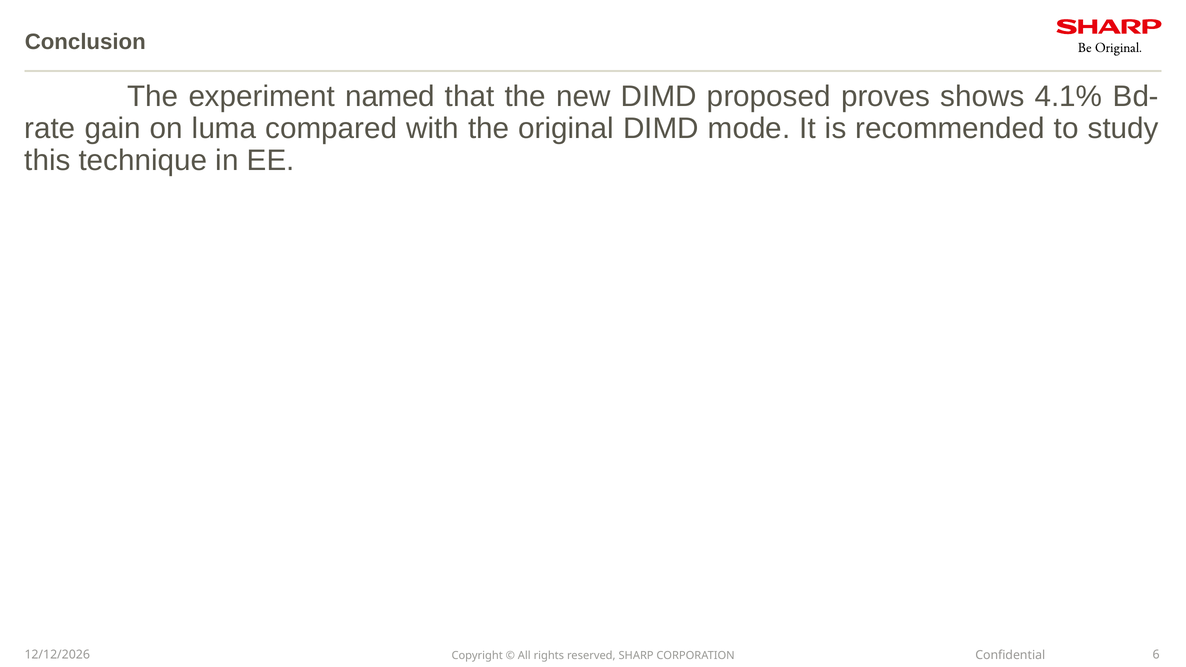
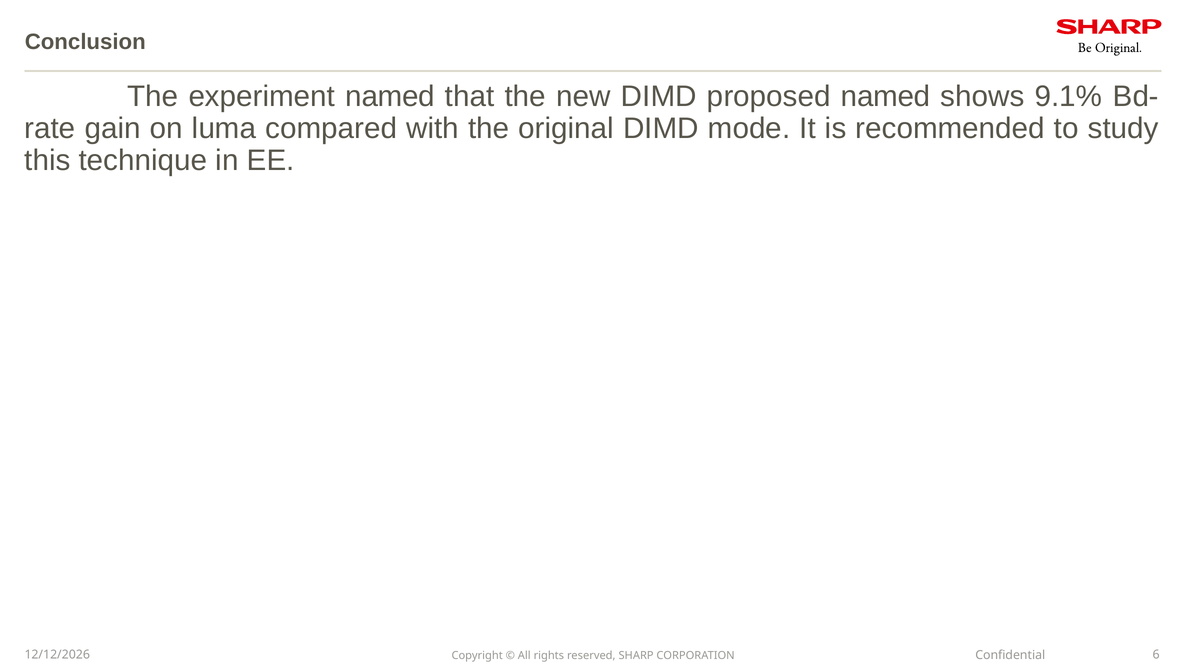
proposed proves: proves -> named (886, 96)
4.1%: 4.1% -> 9.1% (1069, 96)
